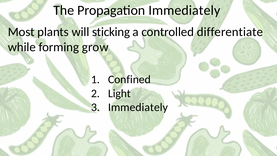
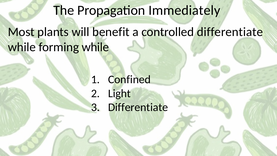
sticking: sticking -> benefit (111, 32)
forming grow: grow -> while (95, 47)
Immediately: Immediately -> Differentiate (138, 107)
